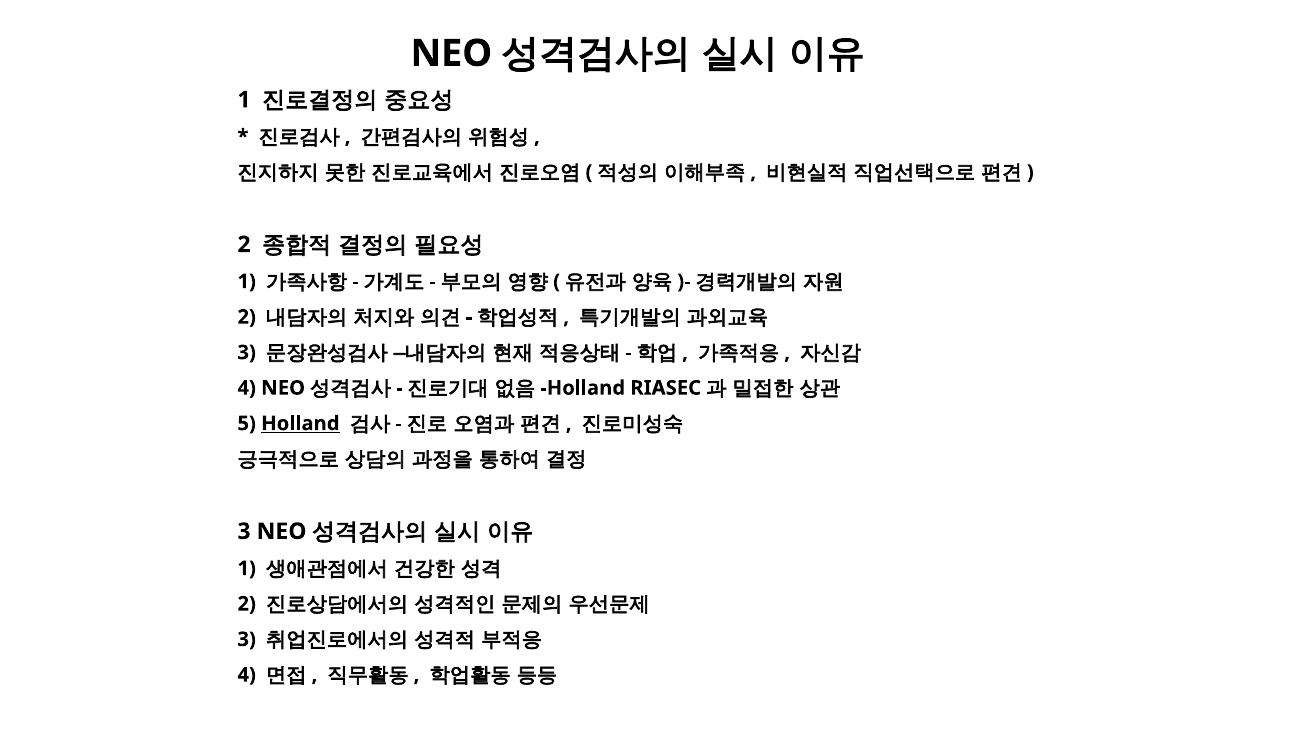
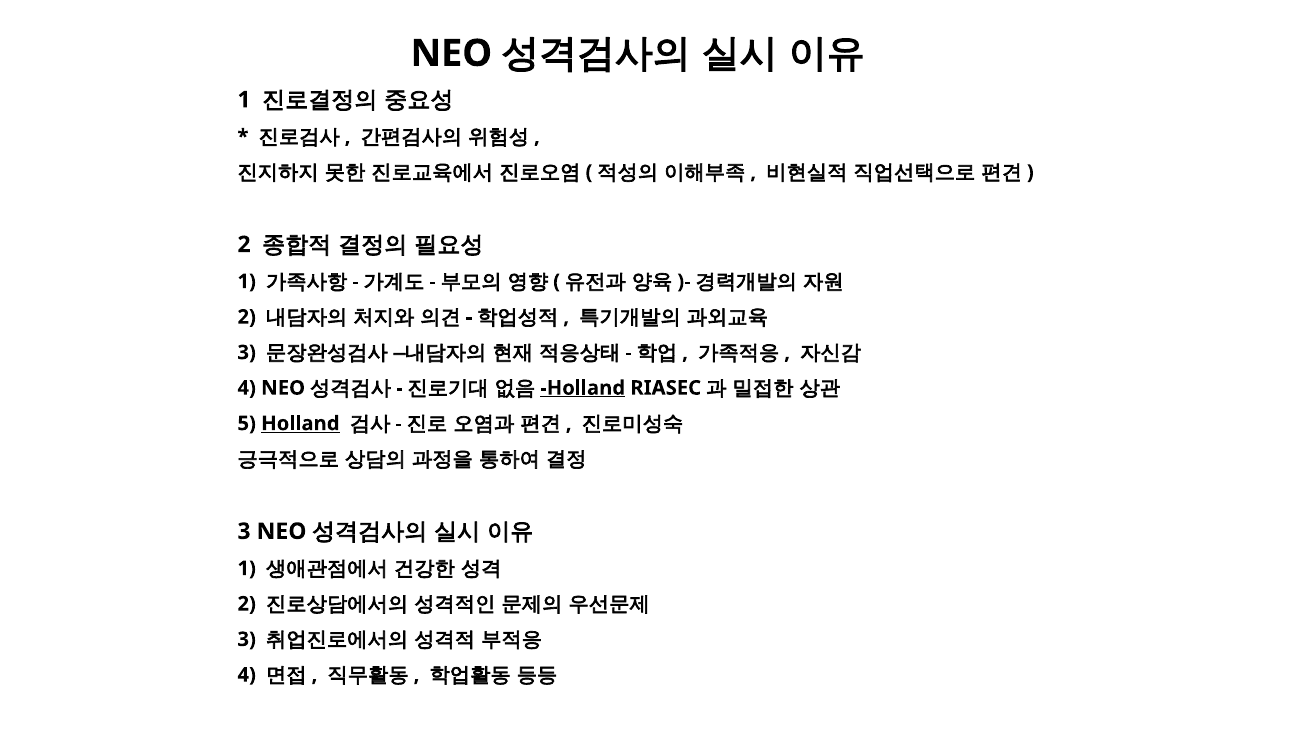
Holland underline: none -> present (583, 388)
